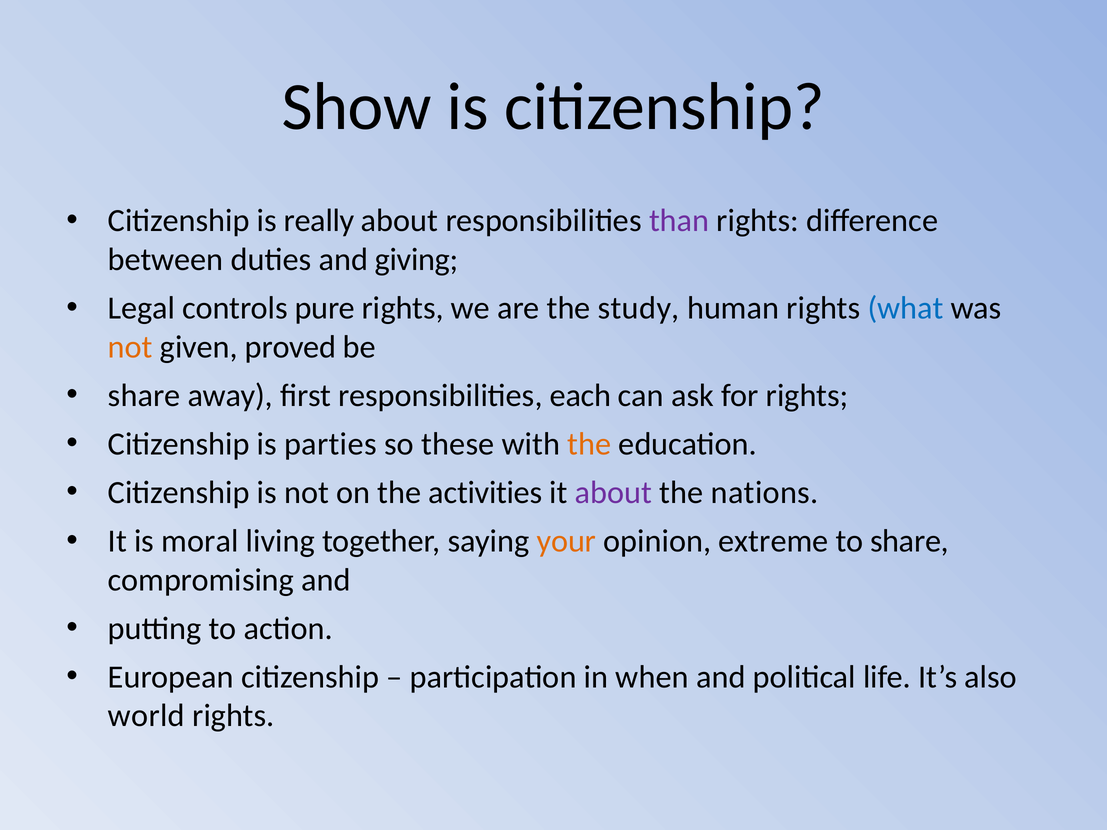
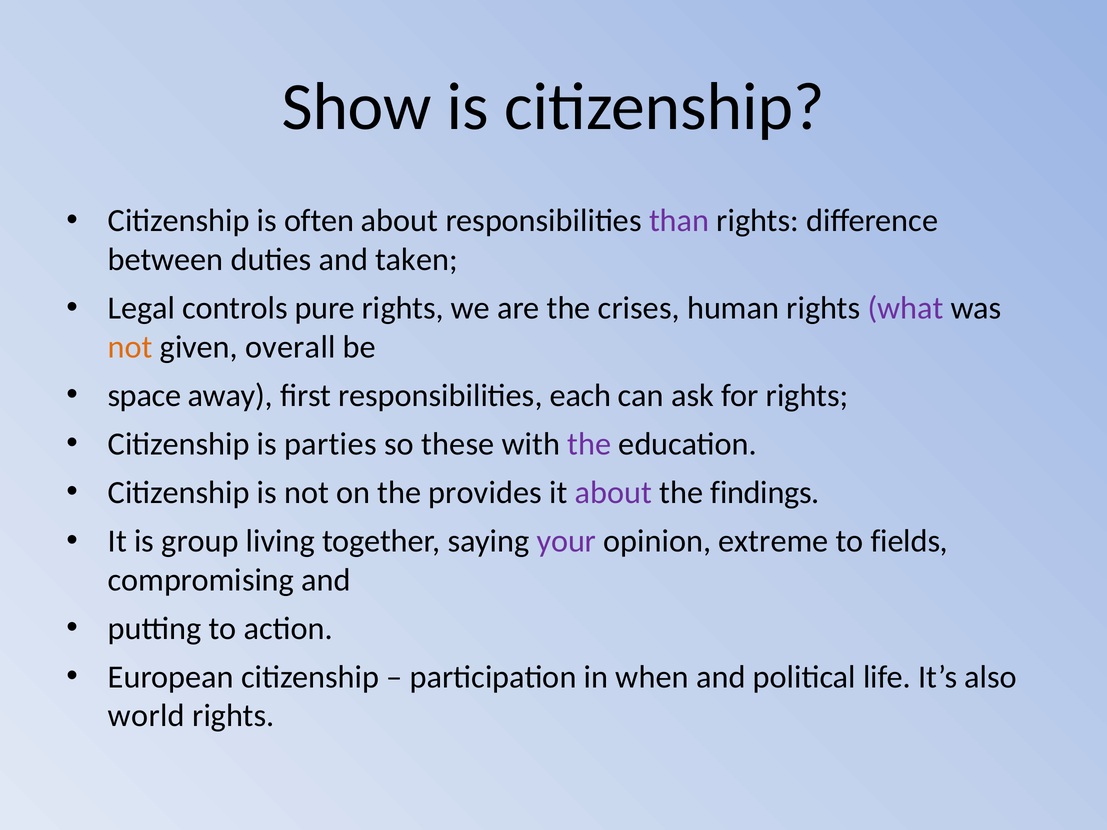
really: really -> often (319, 221)
giving: giving -> taken (416, 260)
study: study -> crises (639, 308)
what colour: blue -> purple (906, 308)
proved: proved -> overall (290, 347)
share: share -> space (144, 396)
the colour: orange -> purple (589, 444)
activities: activities -> provides (485, 493)
nations: nations -> findings (765, 493)
moral: moral -> group (200, 541)
your colour: orange -> purple (566, 541)
to share: share -> fields (909, 541)
